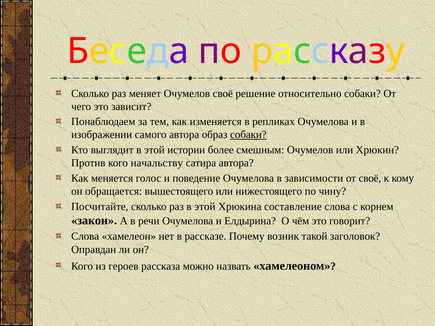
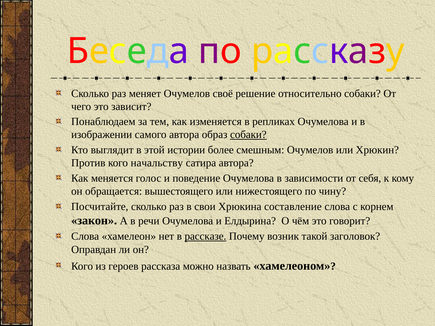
от своё: своё -> себя (370, 178)
раз в этой: этой -> свои (205, 207)
рассказе underline: none -> present (205, 237)
